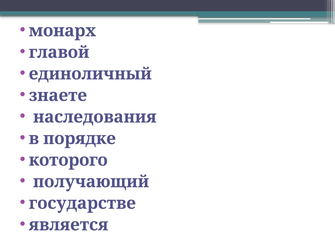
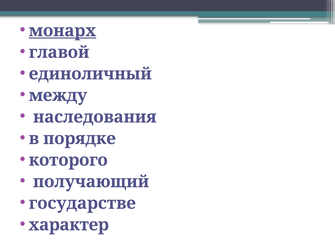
монарх underline: none -> present (62, 31)
знаете: знаете -> между (58, 95)
является: является -> характер (69, 224)
